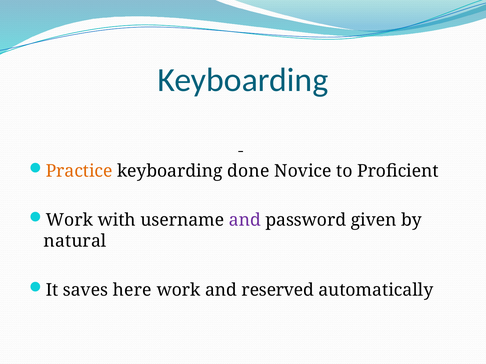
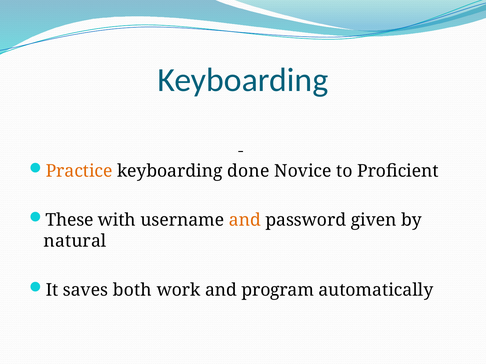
Work: Work -> These (70, 220)
and colour: purple -> orange (245, 220)
here: here -> both (132, 290)
reserved: reserved -> program (278, 290)
